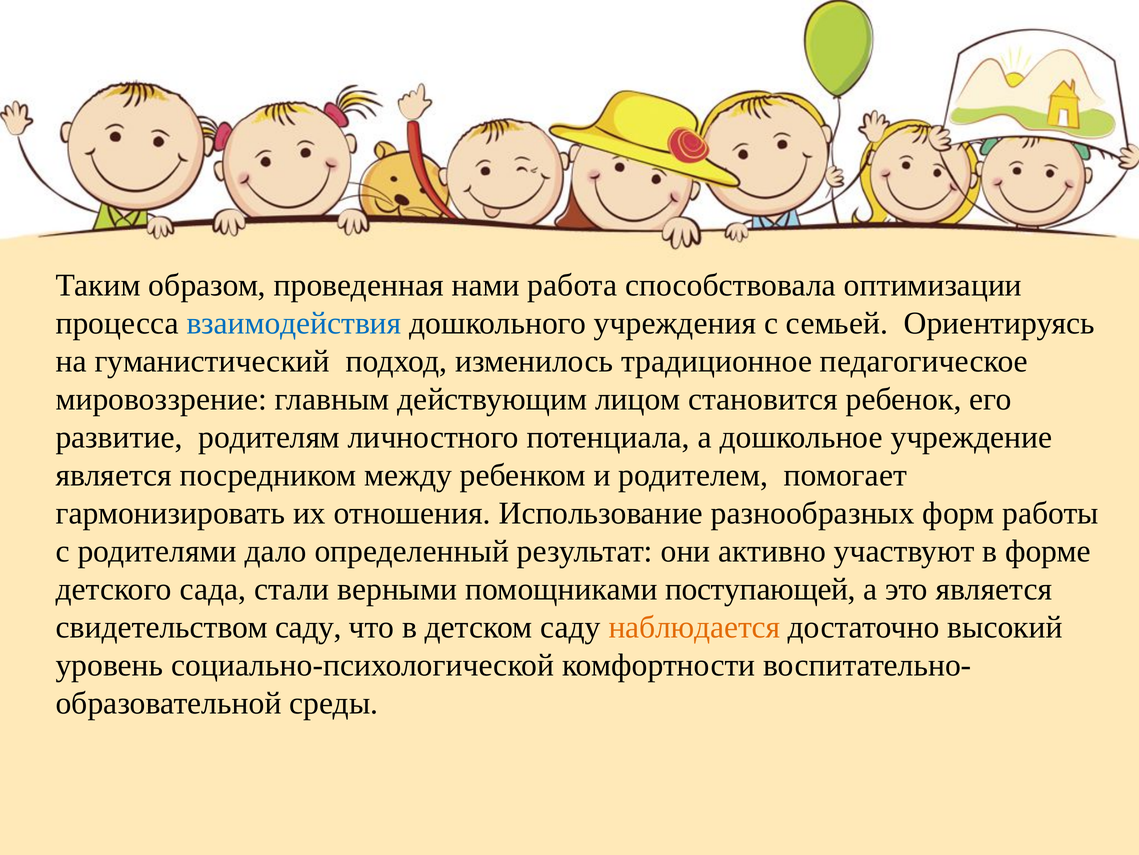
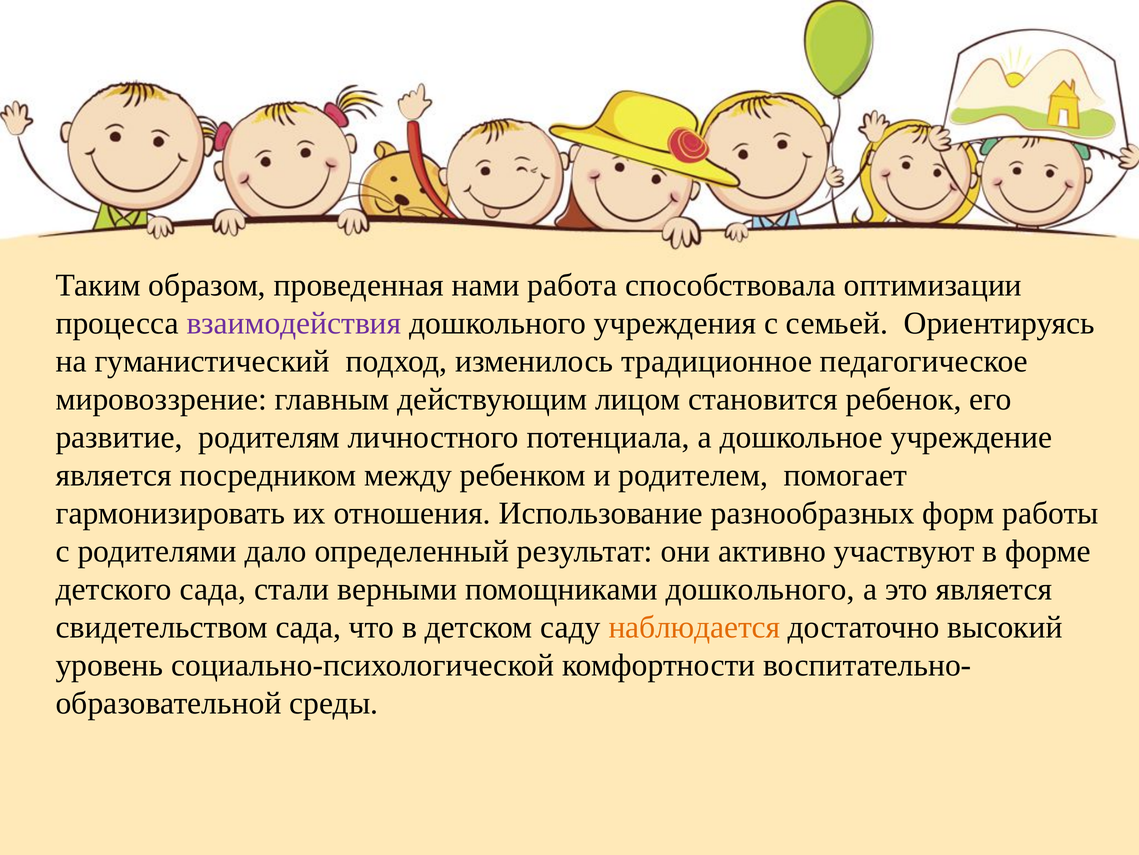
взаимодействия colour: blue -> purple (294, 323)
помощниками поступающей: поступающей -> дошкольного (760, 589)
свидетельством саду: саду -> сада (308, 627)
